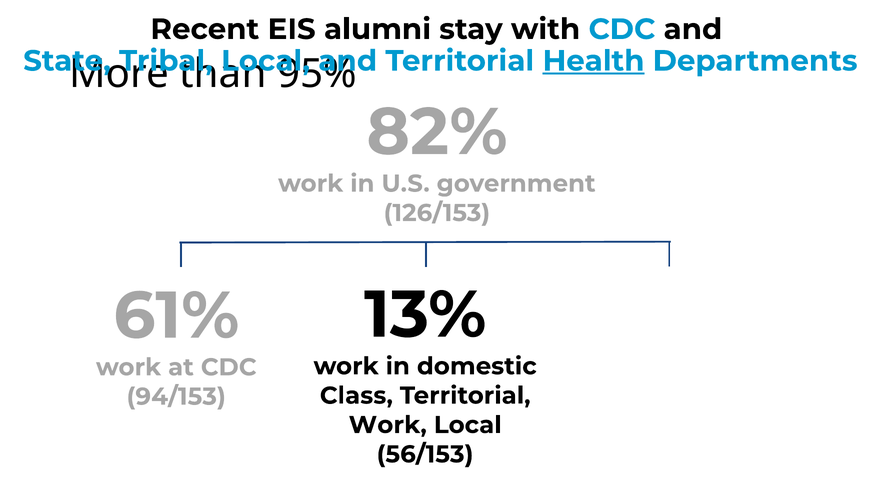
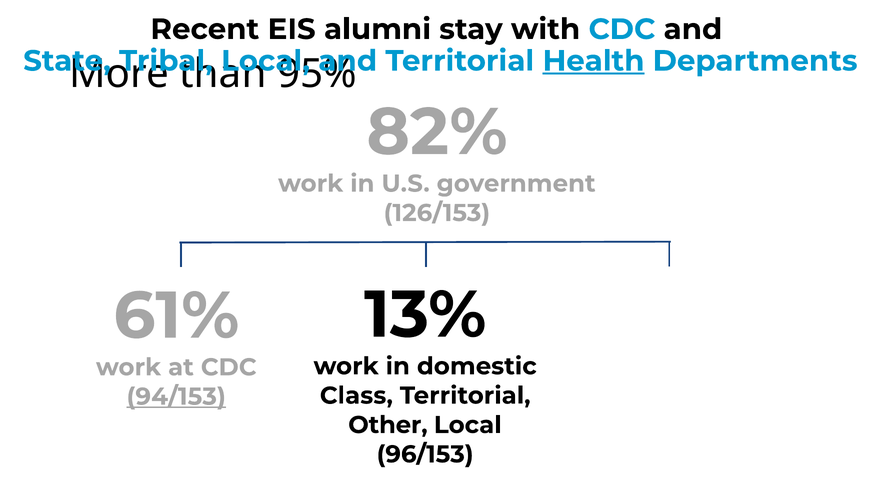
94/153 underline: none -> present (176, 397)
Work: Work -> Other (388, 425)
56/153: 56/153 -> 96/153 (425, 455)
